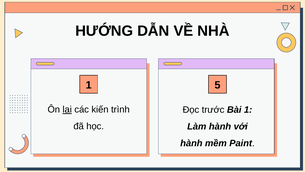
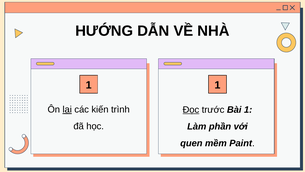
1 5: 5 -> 1 (218, 85)
Đọc underline: none -> present (191, 109)
Làm hành: hành -> phần (220, 126)
hành: hành -> quen (191, 143)
